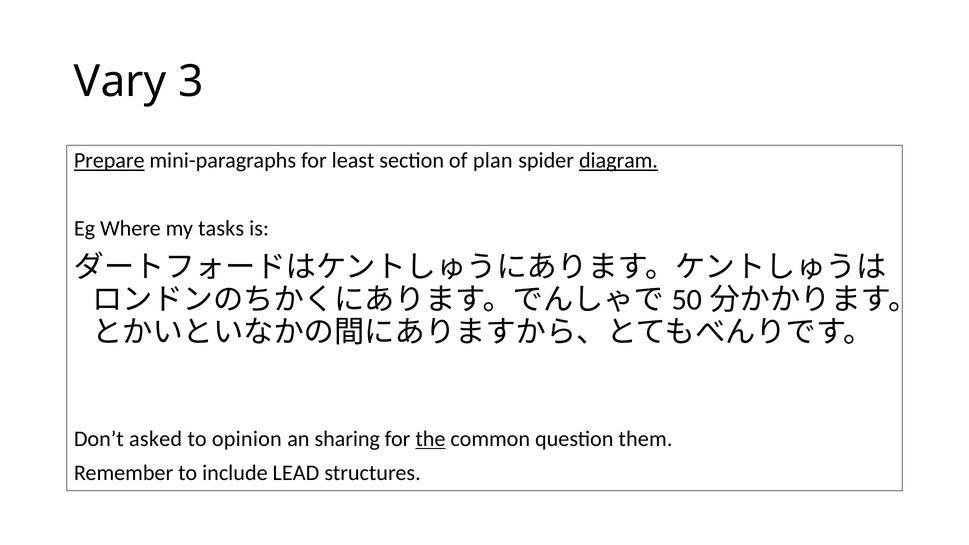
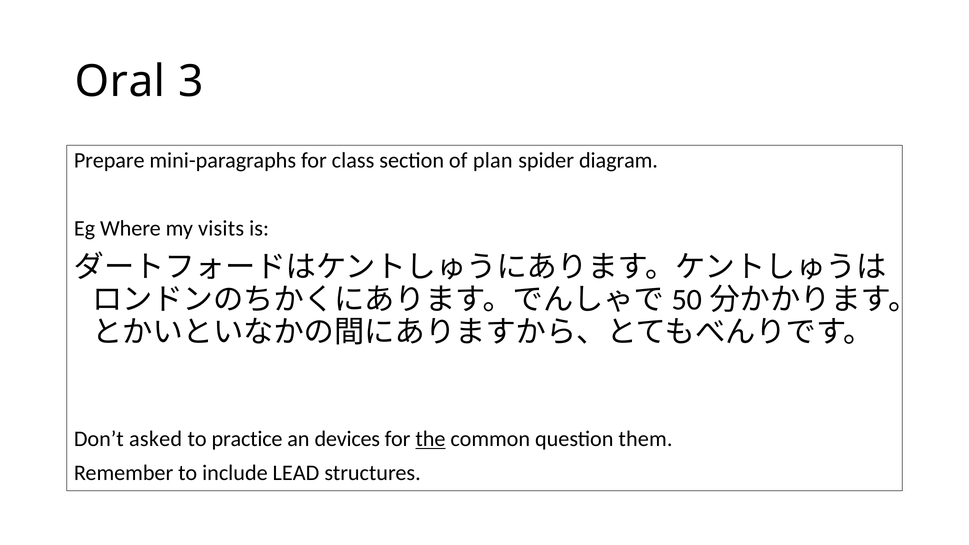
Vary: Vary -> Oral (120, 81)
Prepare underline: present -> none (109, 161)
least: least -> class (353, 161)
diagram underline: present -> none (618, 161)
tasks: tasks -> visits (221, 229)
opinion: opinion -> practice (247, 439)
sharing: sharing -> devices (347, 439)
